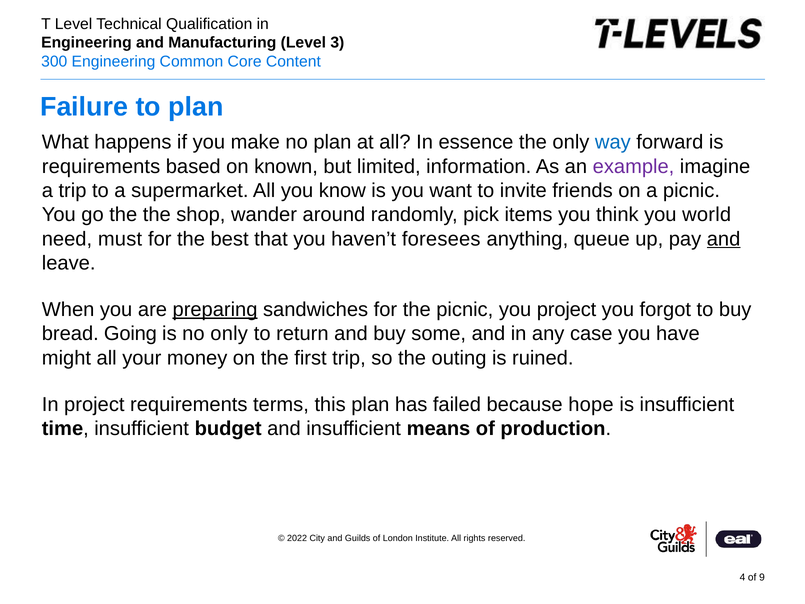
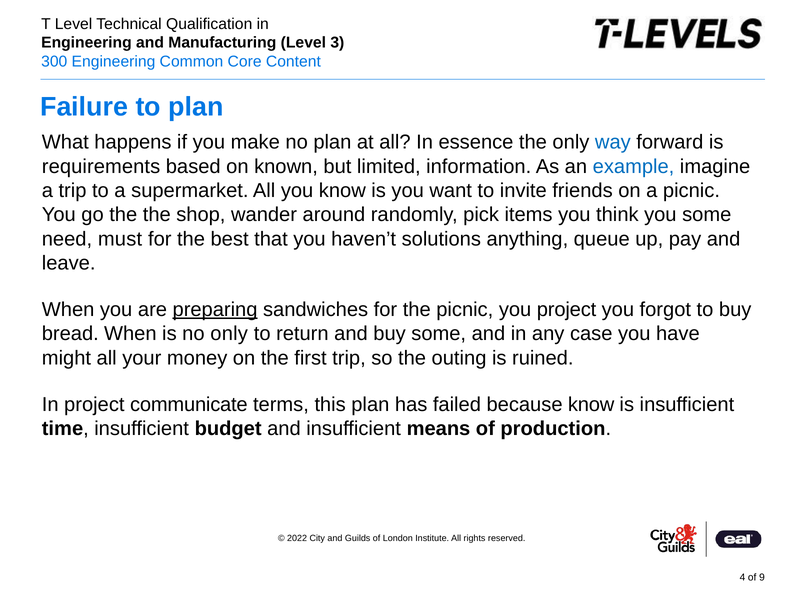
example colour: purple -> blue (634, 166)
you world: world -> some (707, 215)
foresees: foresees -> solutions (441, 239)
and underline: present -> none (724, 239)
bread Going: Going -> When (130, 334)
project requirements: requirements -> communicate (189, 404)
because hope: hope -> know (591, 404)
